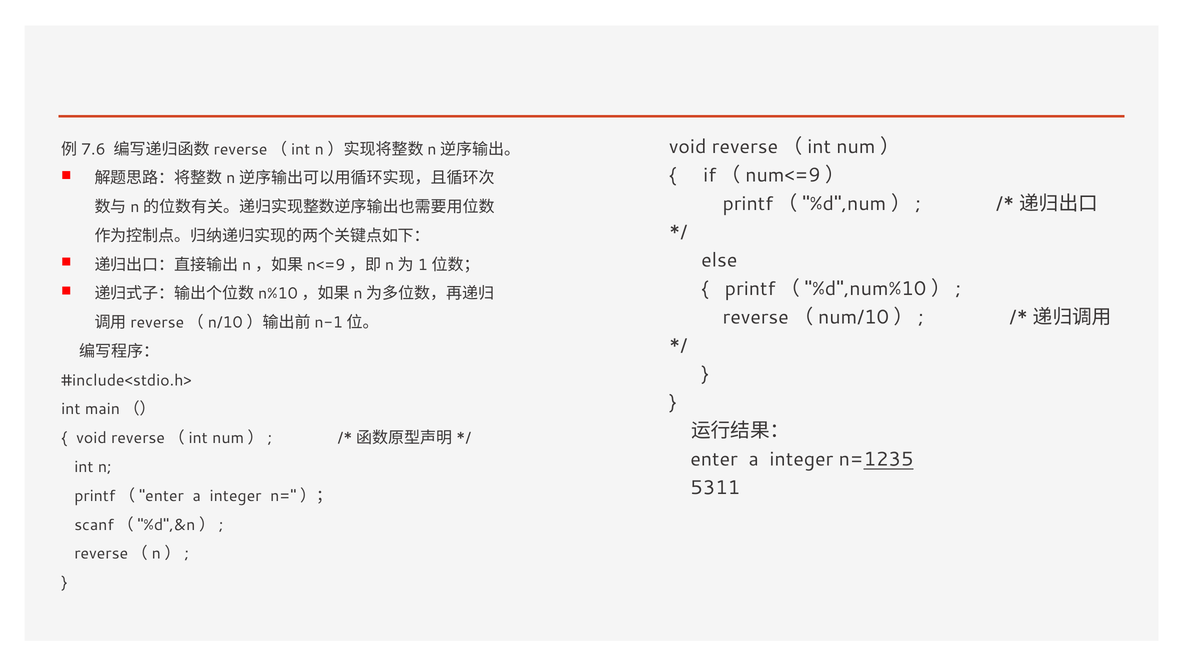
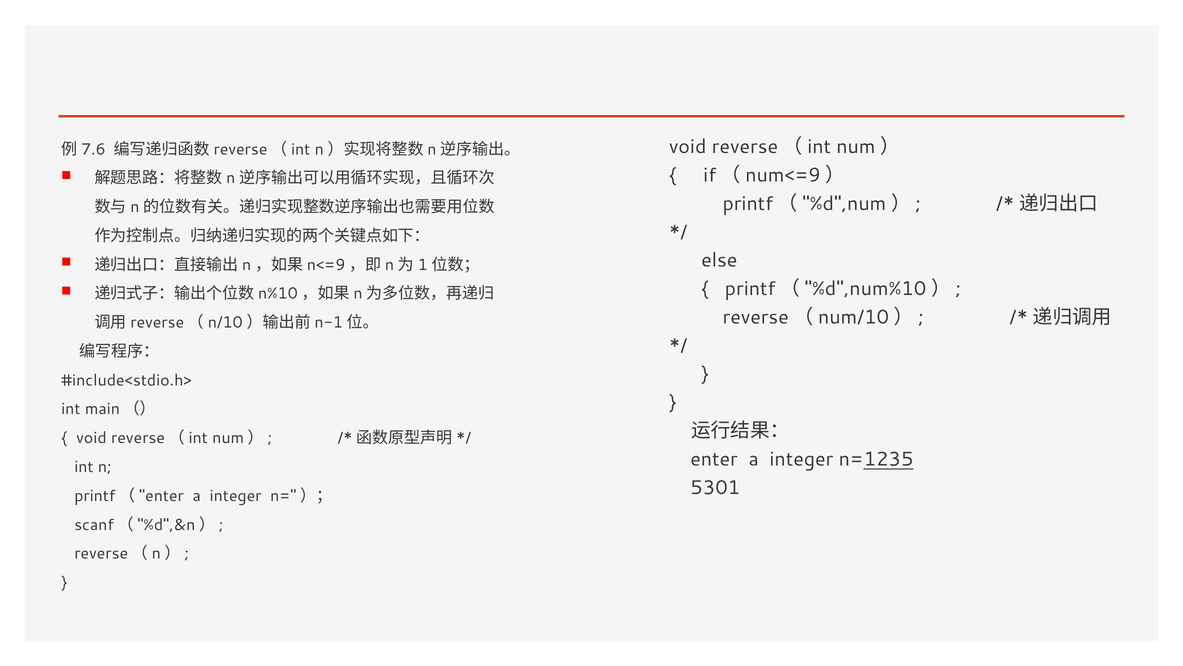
5311: 5311 -> 5301 (715, 487)
